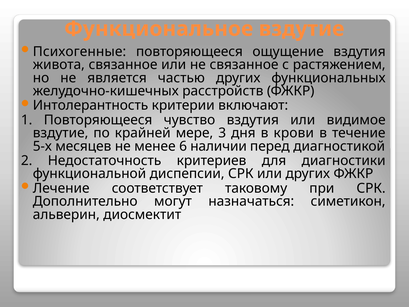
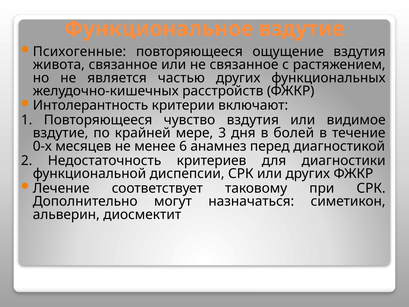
крови: крови -> болей (294, 133)
5-х: 5-х -> 0-х (42, 146)
наличии: наличии -> анамнез (219, 146)
